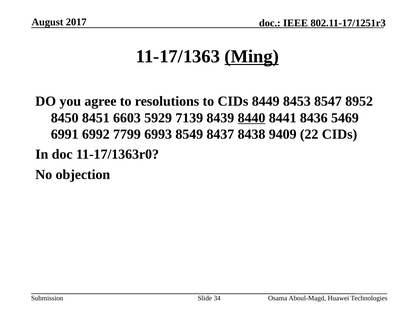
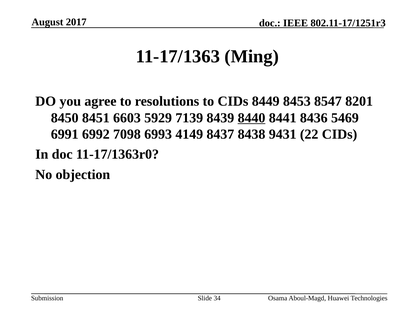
Ming underline: present -> none (252, 57)
8952: 8952 -> 8201 (359, 101)
7799: 7799 -> 7098 (127, 134)
8549: 8549 -> 4149 (189, 134)
9409: 9409 -> 9431 (283, 134)
